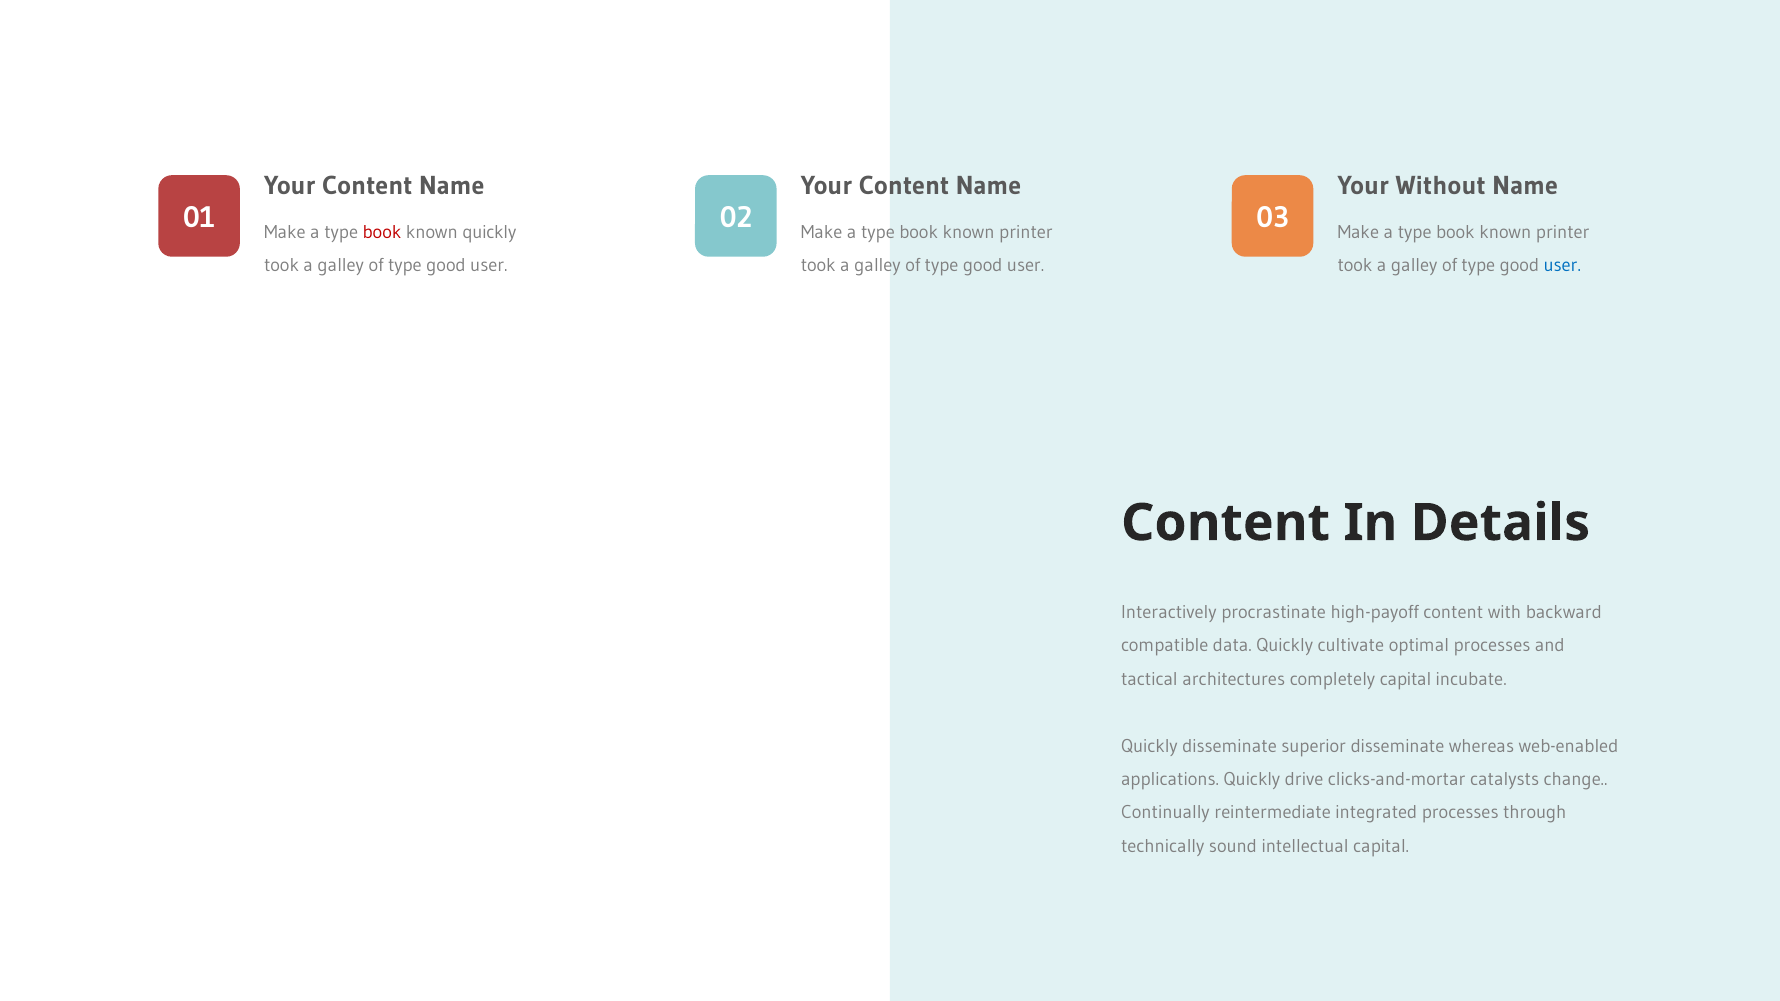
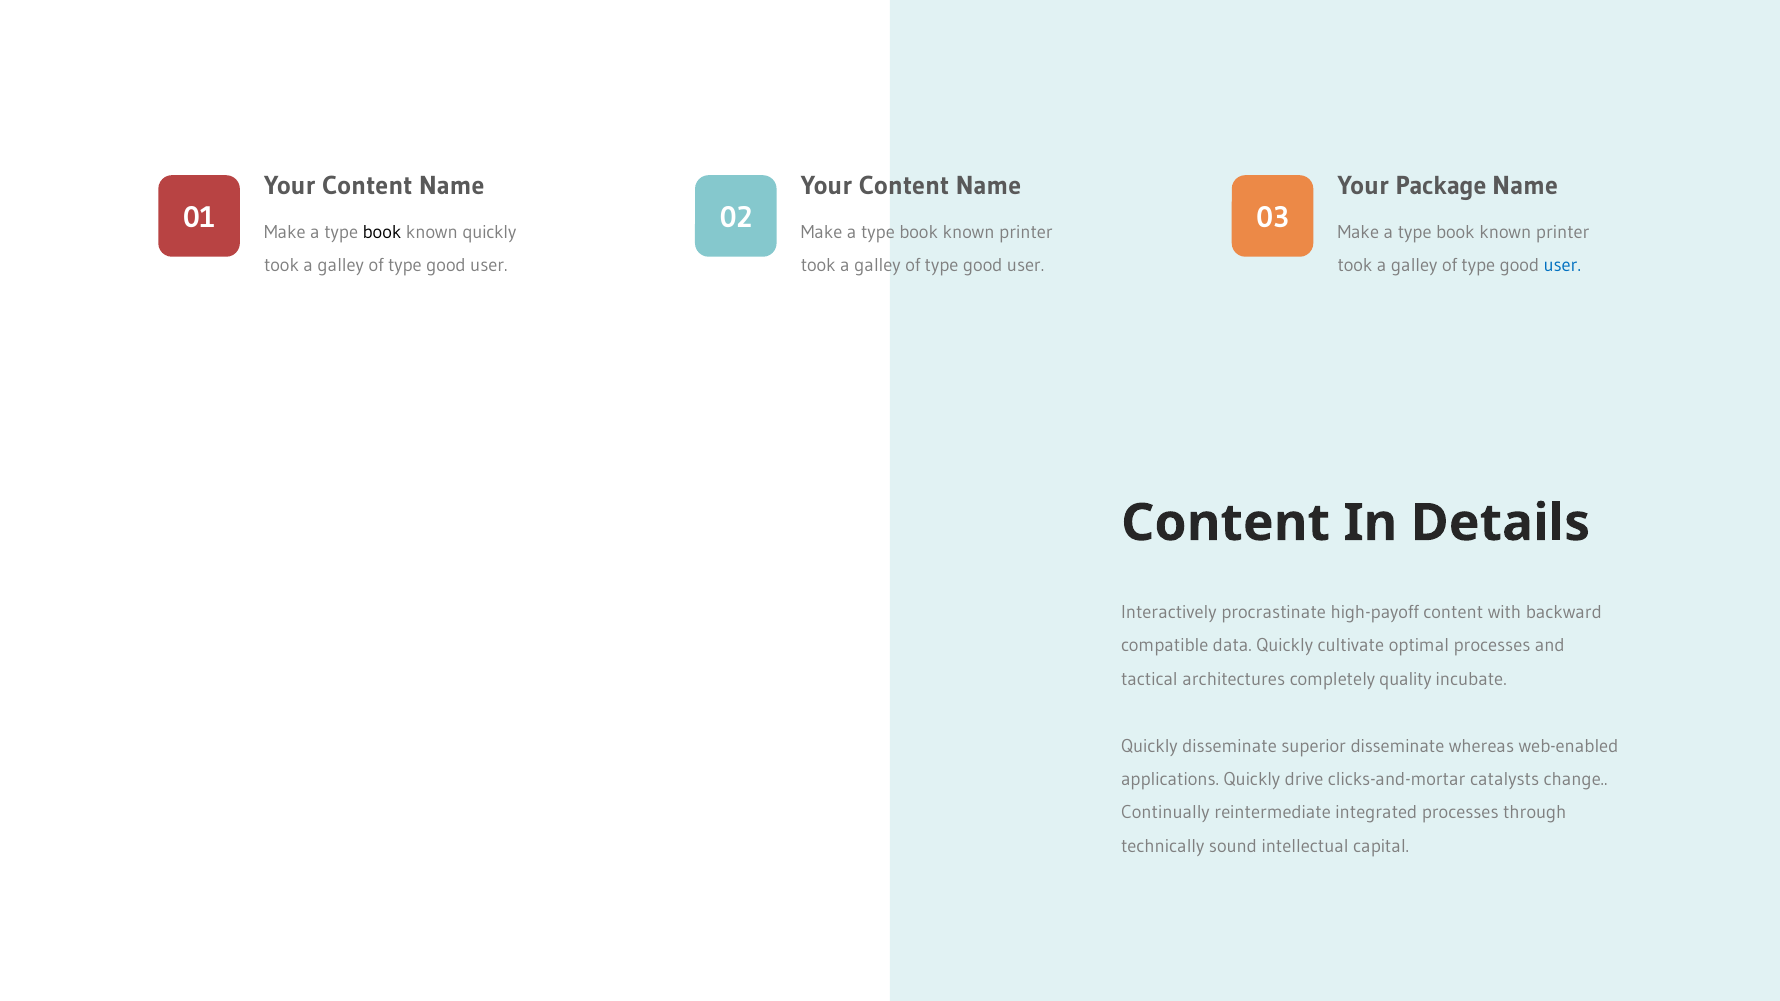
Without: Without -> Package (1441, 186)
book colour: red -> black (382, 232)
completely capital: capital -> quality (1406, 679)
